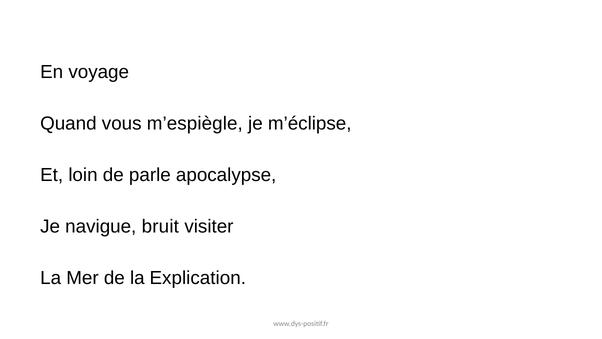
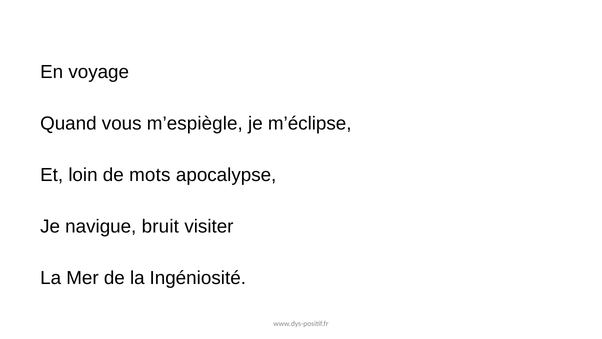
parle: parle -> mots (150, 175)
Explication: Explication -> Ingéniosité (198, 278)
